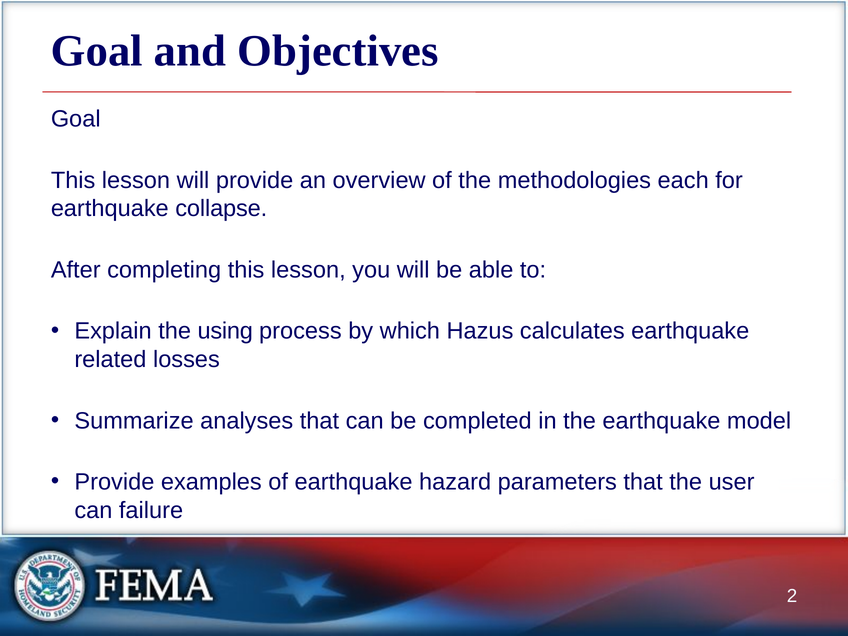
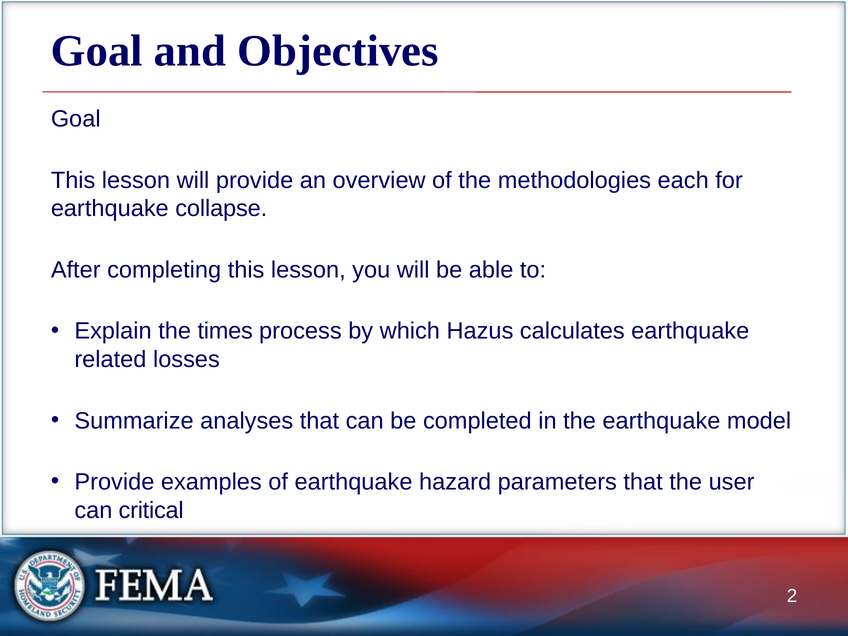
using: using -> times (225, 331)
failure: failure -> critical (151, 510)
